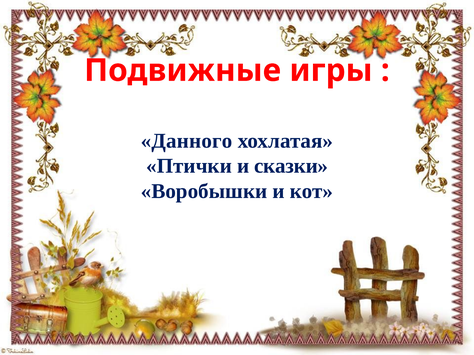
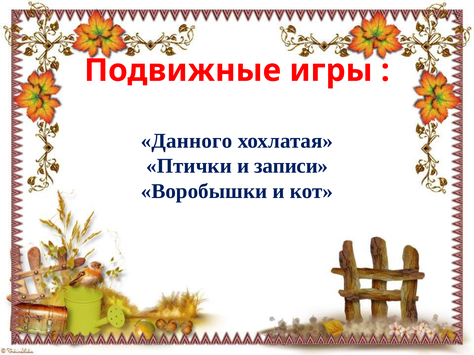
сказки: сказки -> записи (291, 166)
